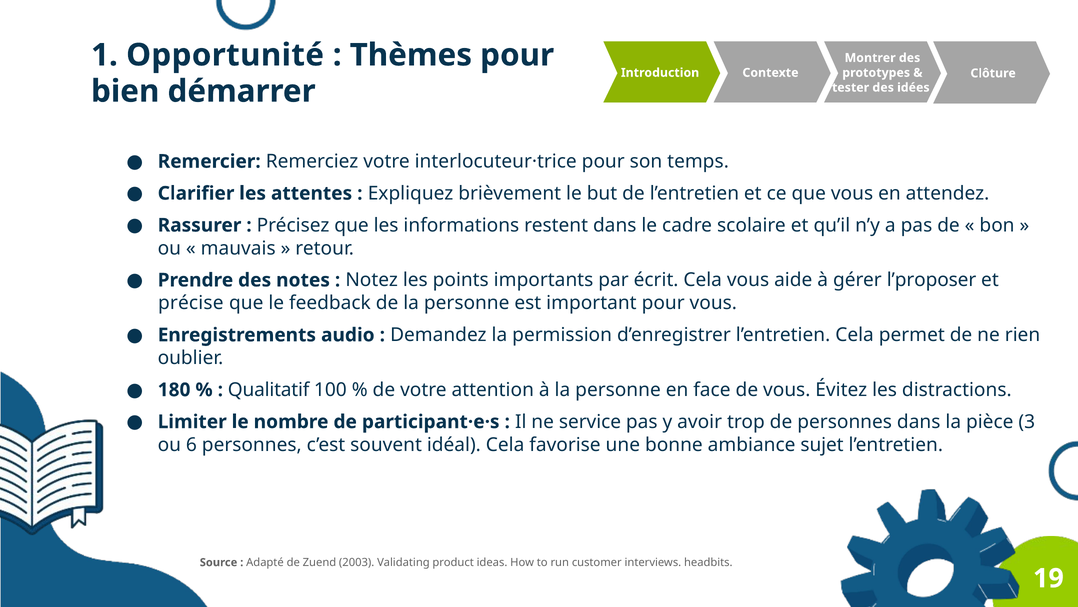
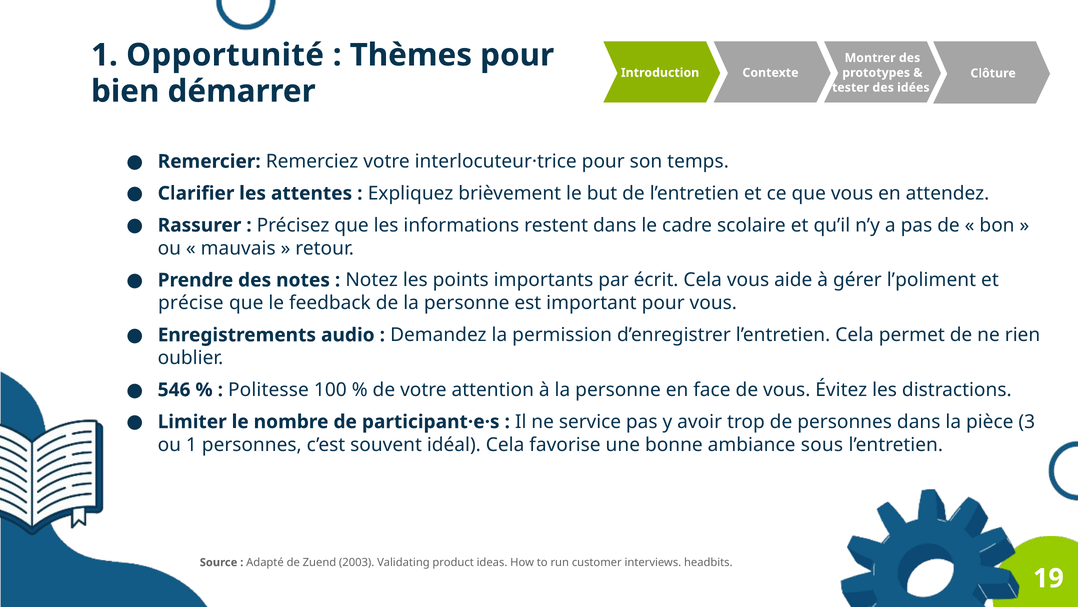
l’proposer: l’proposer -> l’poliment (931, 280)
180: 180 -> 546 (174, 390)
Qualitatif: Qualitatif -> Politesse (268, 390)
ou 6: 6 -> 1 (191, 444)
sujet: sujet -> sous (822, 444)
